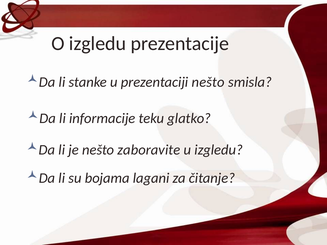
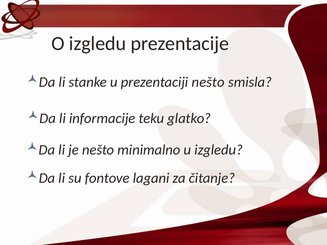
zaboravite: zaboravite -> minimalno (149, 150)
bojama: bojama -> fontove (107, 178)
